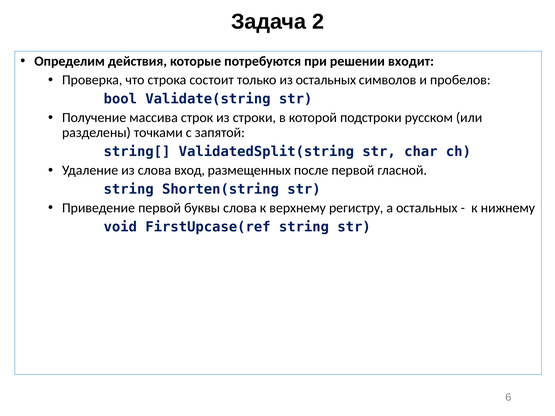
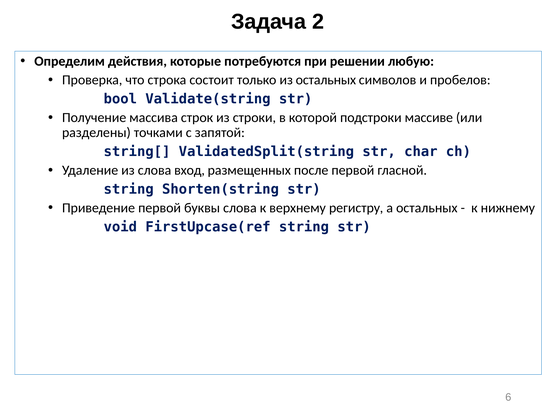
входит: входит -> любую (411, 61)
русском: русском -> массиве (429, 118)
